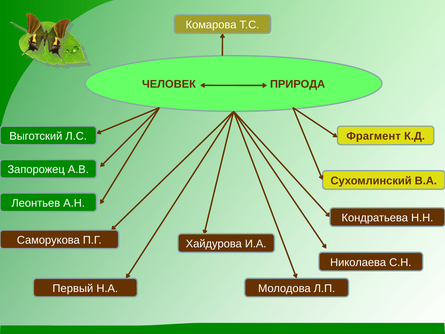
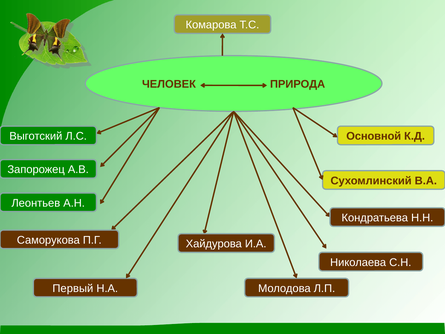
Фрагмент: Фрагмент -> Основной (374, 136)
